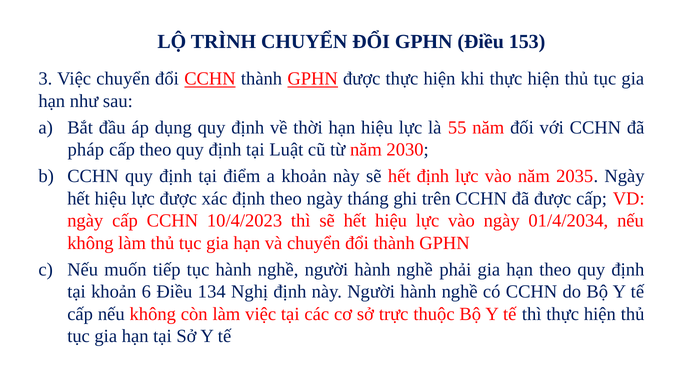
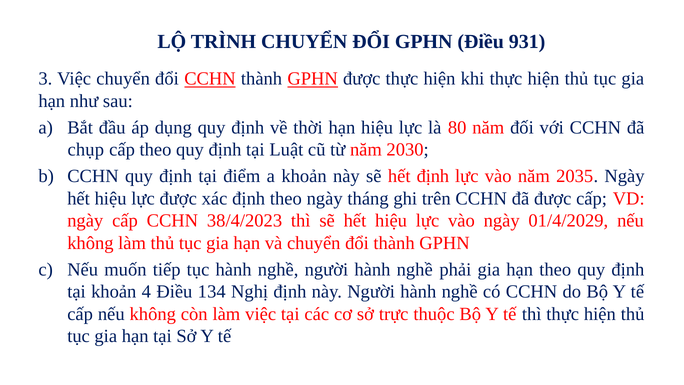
153: 153 -> 931 (527, 42)
55: 55 -> 80 (457, 127)
pháp: pháp -> chụp (86, 150)
10/4/2023: 10/4/2023 -> 38/4/2023 (245, 221)
01/4/2034: 01/4/2034 -> 01/4/2029 (568, 221)
6: 6 -> 4 (146, 292)
